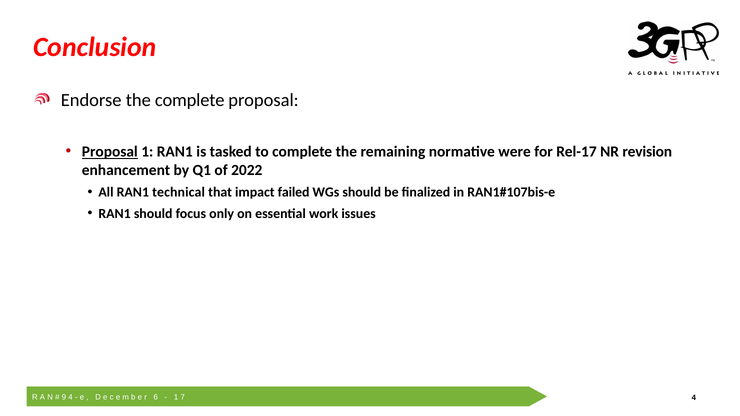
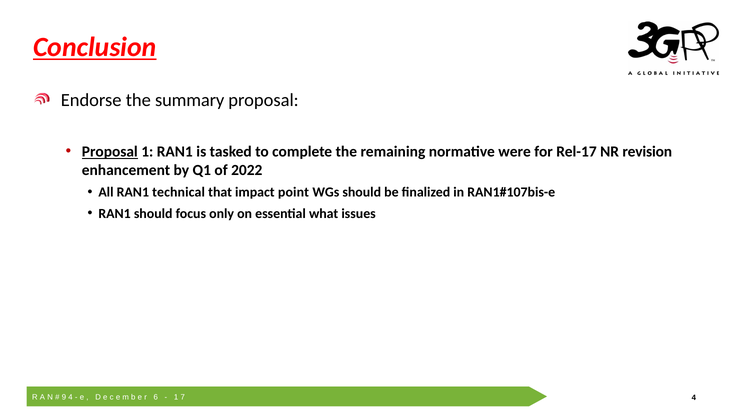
Conclusion underline: none -> present (95, 47)
the complete: complete -> summary (190, 100)
failed: failed -> point (293, 192)
work: work -> what (324, 214)
